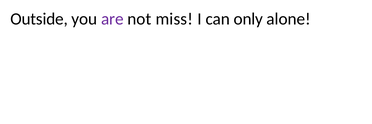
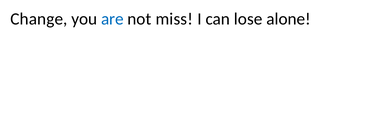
Outside: Outside -> Change (39, 19)
are colour: purple -> blue (112, 19)
only: only -> lose (248, 19)
